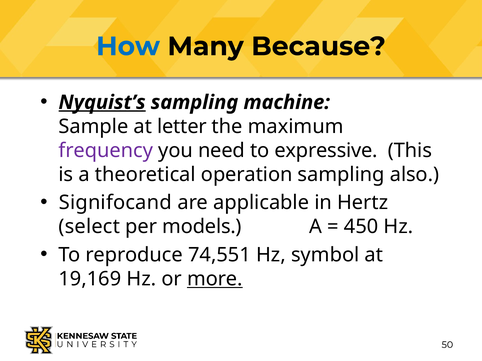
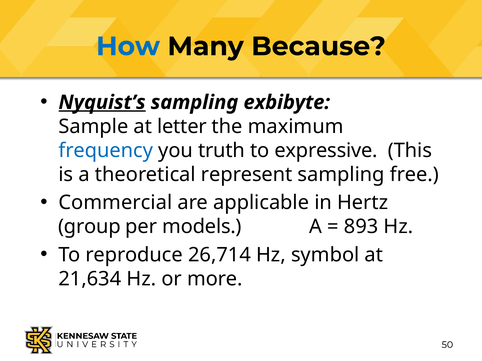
machine: machine -> exbibyte (287, 102)
frequency colour: purple -> blue (106, 151)
need: need -> truth (222, 151)
operation: operation -> represent (247, 175)
also: also -> free (414, 175)
Signifocand: Signifocand -> Commercial (115, 203)
select: select -> group (89, 227)
450: 450 -> 893 (361, 227)
74,551: 74,551 -> 26,714 (219, 255)
19,169: 19,169 -> 21,634 (90, 279)
more underline: present -> none (215, 279)
